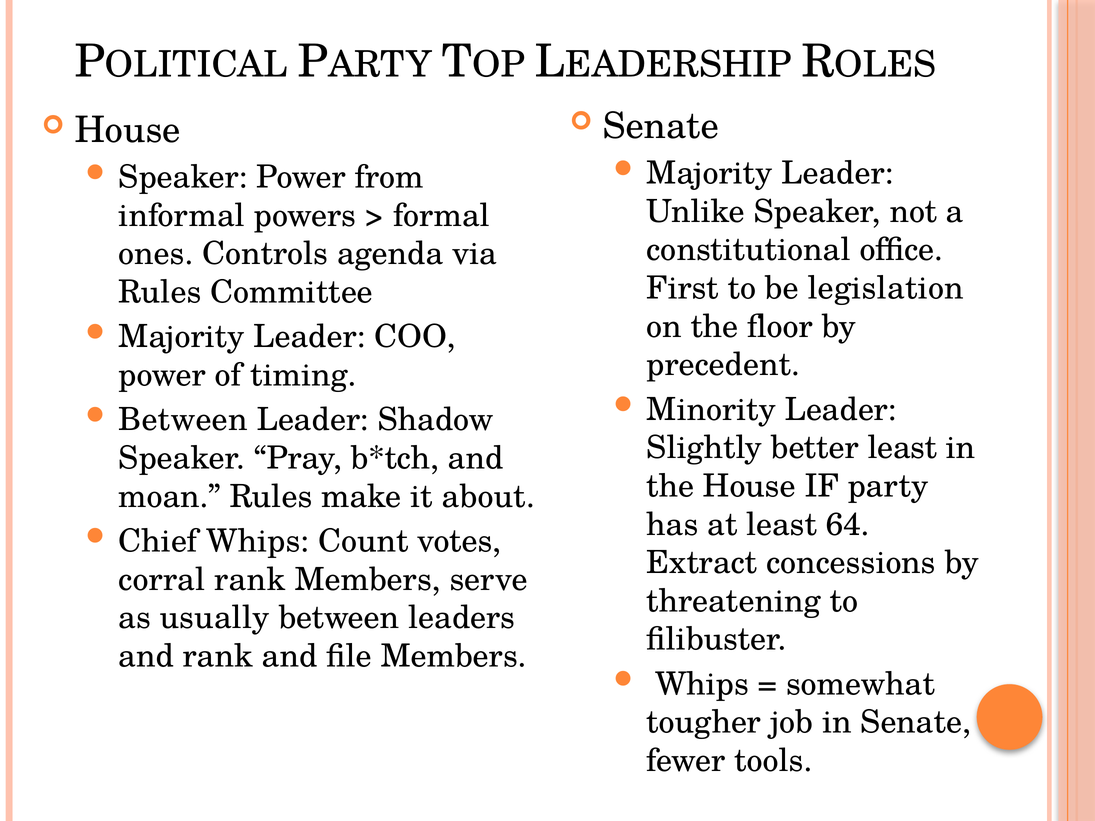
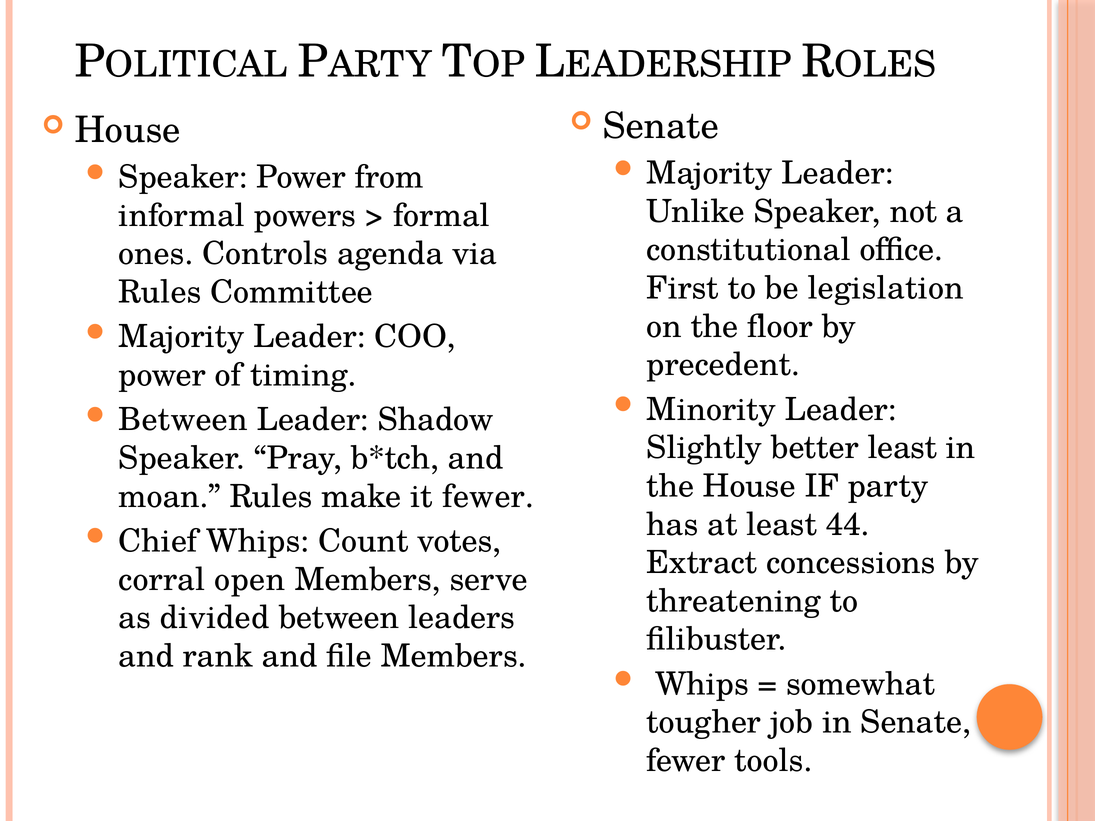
it about: about -> fewer (488, 497)
64: 64 -> 44 (848, 525)
corral rank: rank -> open (250, 580)
usually: usually -> divided (215, 618)
